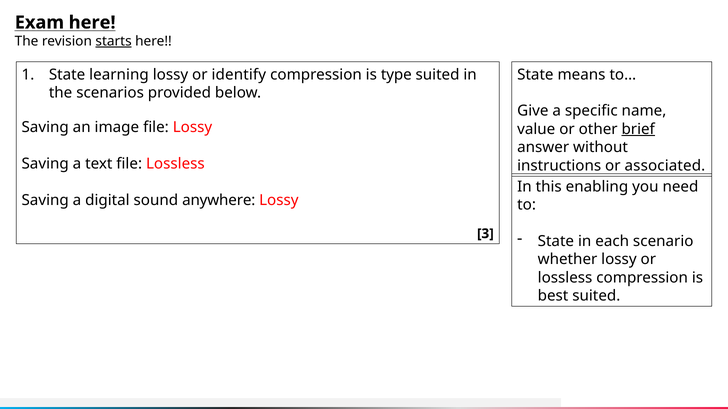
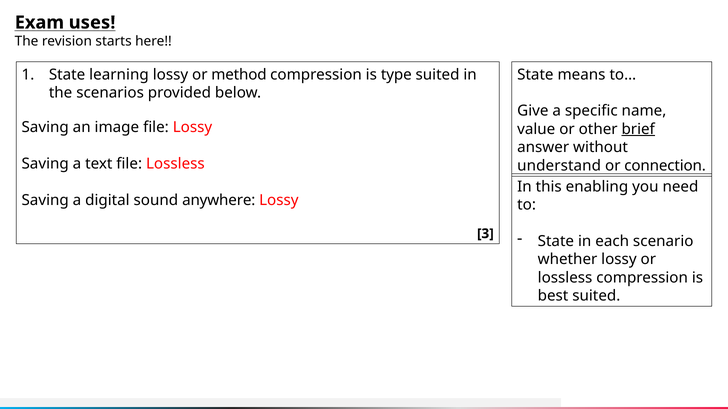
Exam here: here -> uses (92, 23)
starts underline: present -> none (114, 41)
identify: identify -> method (239, 75)
instructions: instructions -> understand (559, 166)
associated: associated -> connection (665, 166)
